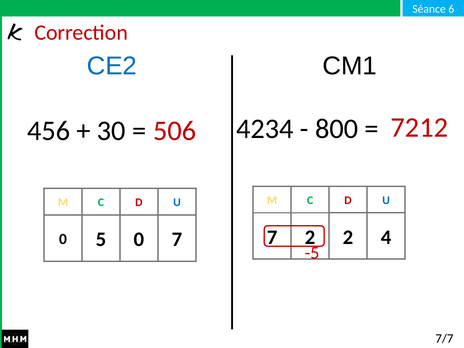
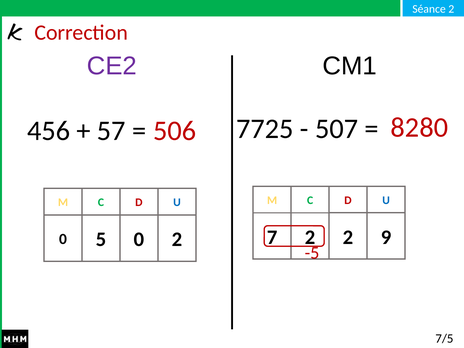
6: 6 -> 2 (451, 9)
CE2 colour: blue -> purple (112, 66)
7212: 7212 -> 8280 (419, 128)
4234: 4234 -> 7725 (265, 129)
800: 800 -> 507 (337, 129)
30: 30 -> 57 (111, 131)
4: 4 -> 9 (386, 237)
0 7: 7 -> 2 (177, 240)
7/7: 7/7 -> 7/5 (444, 339)
